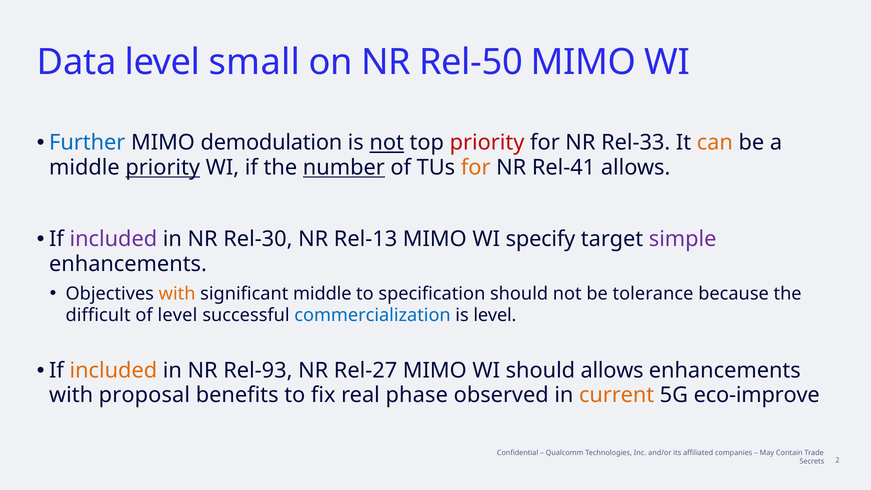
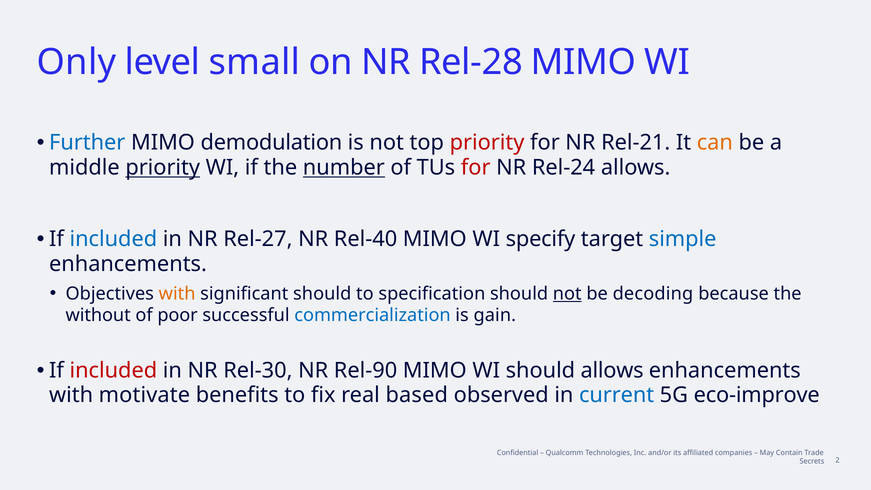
Data: Data -> Only (76, 62)
Rel-50: Rel-50 -> Rel-28 (471, 62)
not underline: present -> none (387, 143)
Rel-33: Rel-33 -> Rel-21 (636, 143)
for colour: orange -> red (476, 168)
Rel-41: Rel-41 -> Rel-24 (564, 168)
included colour: purple -> blue (113, 239)
Rel-30: Rel-30 -> Rel-27 (258, 239)
Rel-13: Rel-13 -> Rel-40 (366, 239)
simple colour: purple -> blue (683, 239)
significant middle: middle -> should (322, 294)
not underline: none -> present (567, 294)
tolerance: tolerance -> decoding (653, 294)
difficult: difficult -> without (98, 315)
of level: level -> poor (178, 315)
is level: level -> gain (495, 315)
included colour: orange -> red (113, 370)
Rel-93: Rel-93 -> Rel-30 (258, 370)
Rel-27: Rel-27 -> Rel-90 (366, 370)
proposal: proposal -> motivate (144, 395)
phase: phase -> based (417, 395)
current colour: orange -> blue (617, 395)
